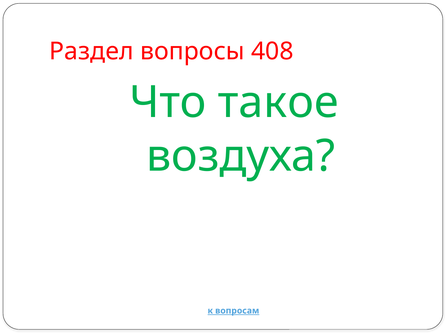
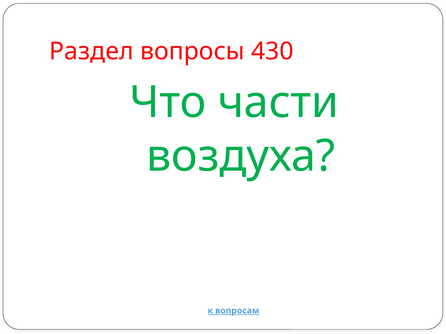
408: 408 -> 430 (272, 52)
такое: такое -> части (278, 103)
